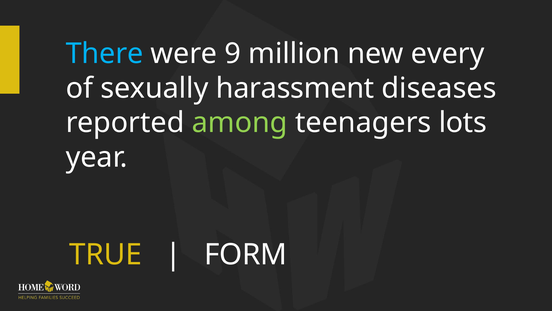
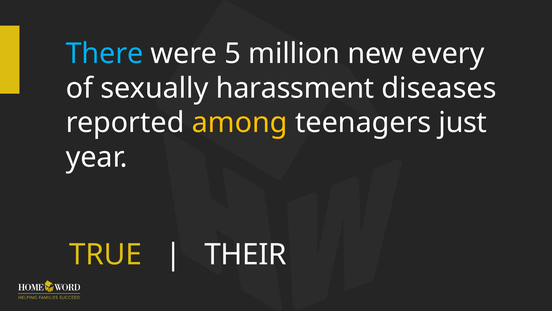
9: 9 -> 5 (233, 54)
among colour: light green -> yellow (240, 123)
lots: lots -> just (463, 123)
FORM: FORM -> THEIR (246, 254)
